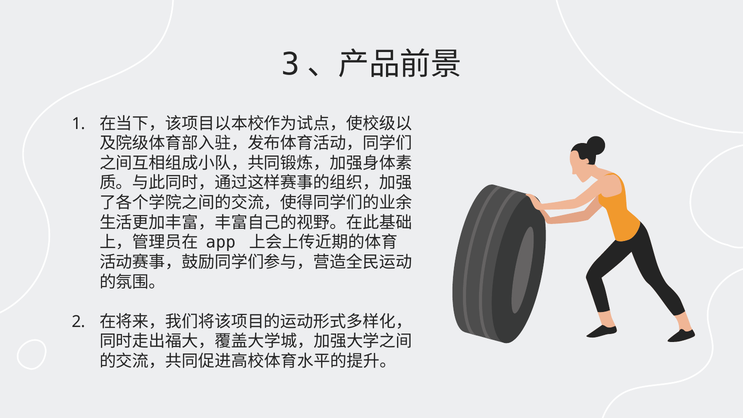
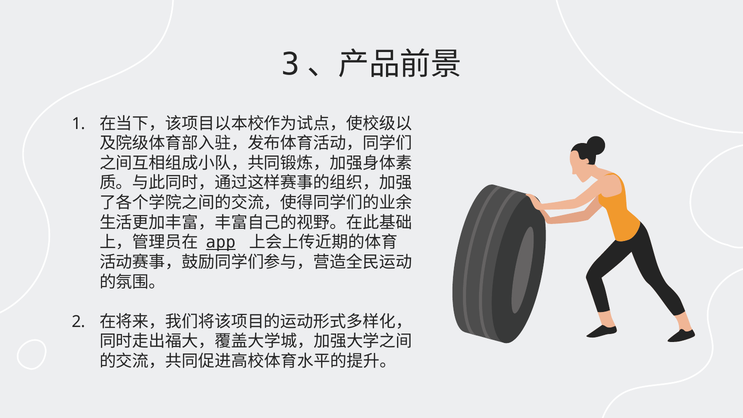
app underline: none -> present (221, 242)
